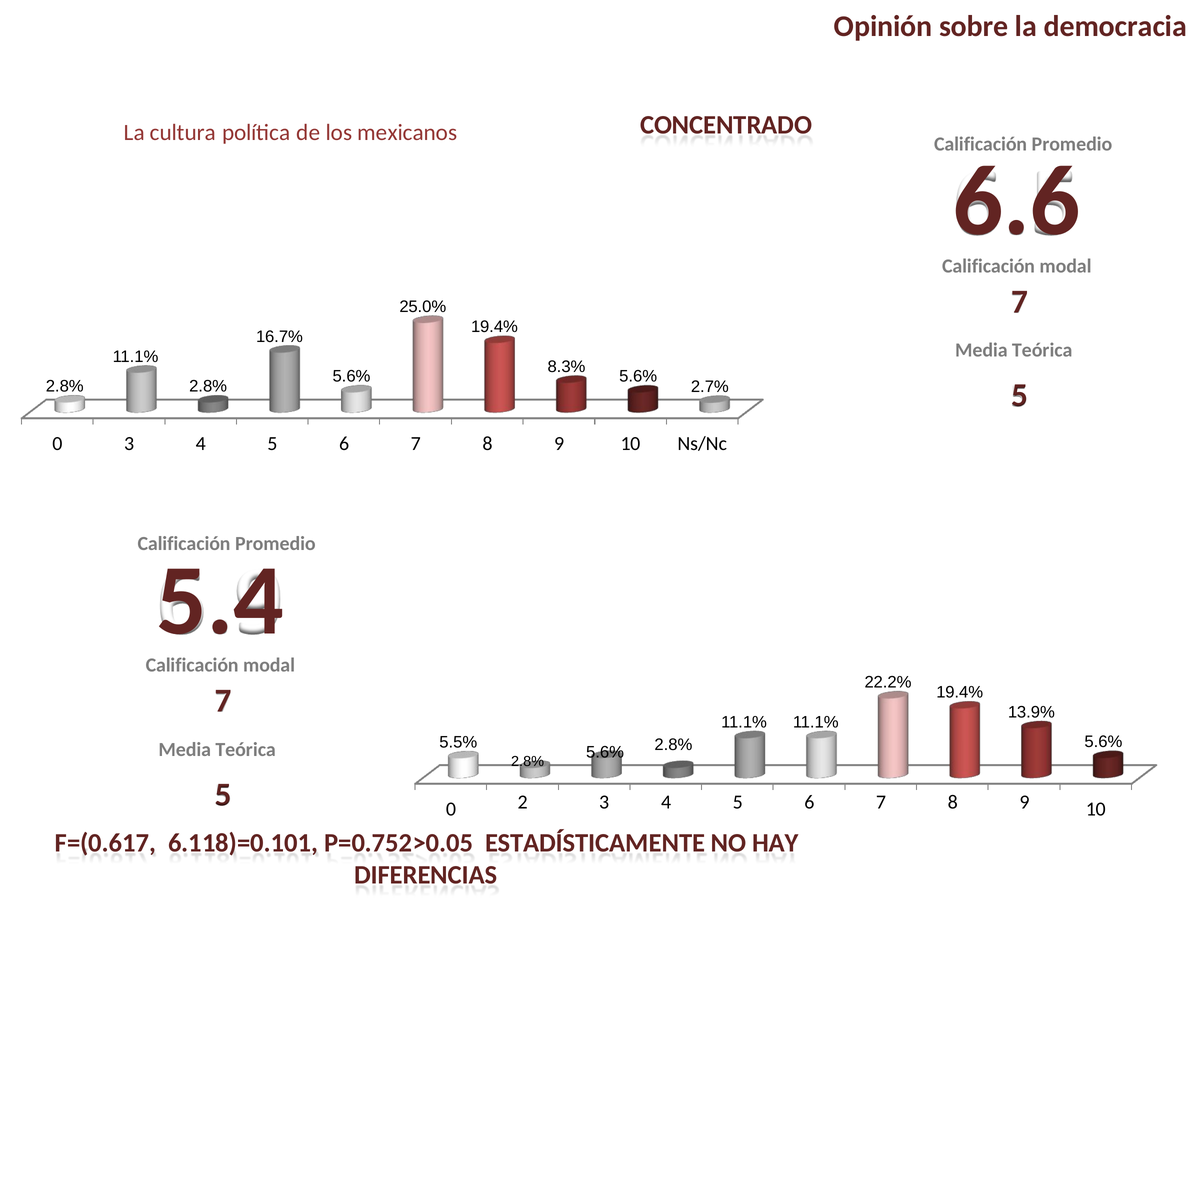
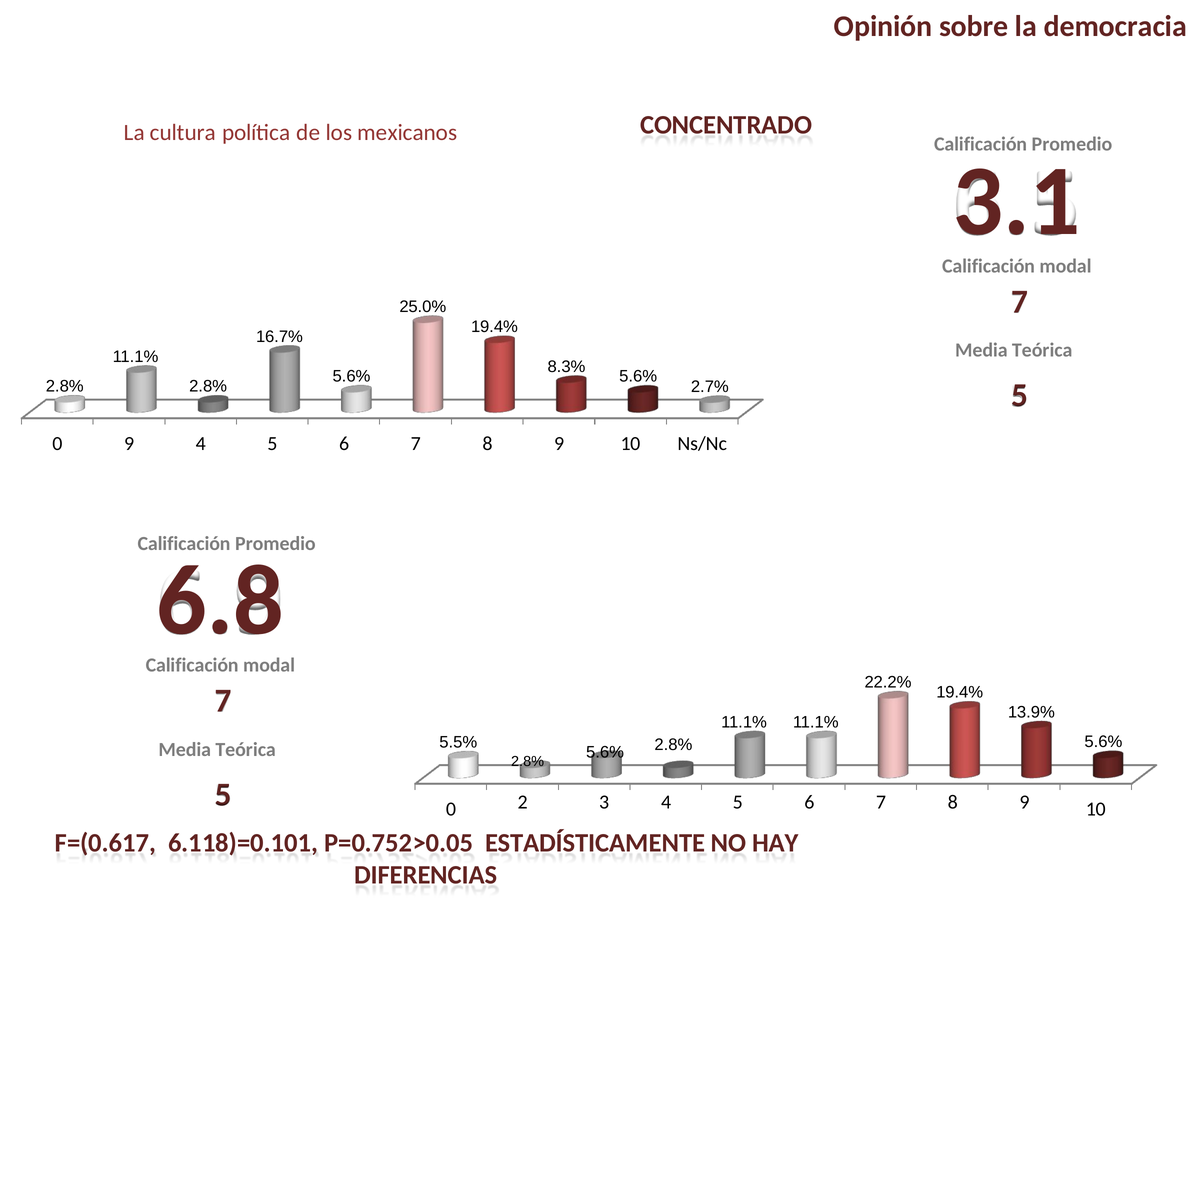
6.6: 6.6 -> 3.1 (1017, 201)
0 3: 3 -> 9 (129, 444)
5.4: 5.4 -> 6.8 (220, 601)
